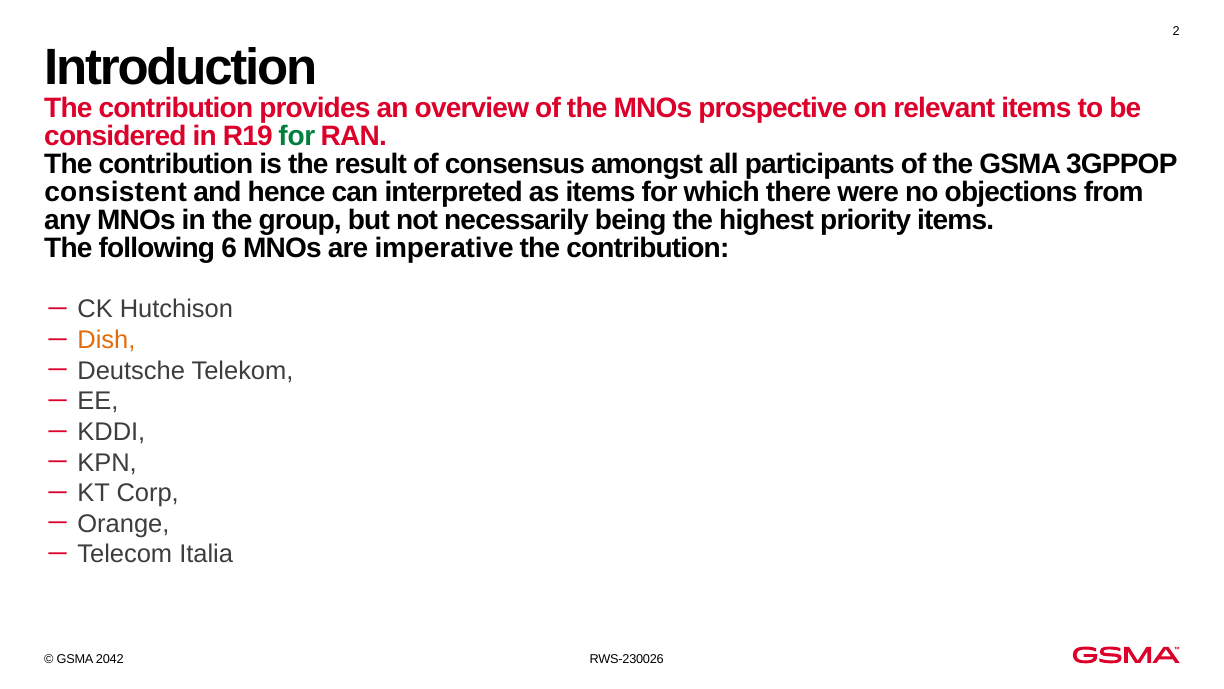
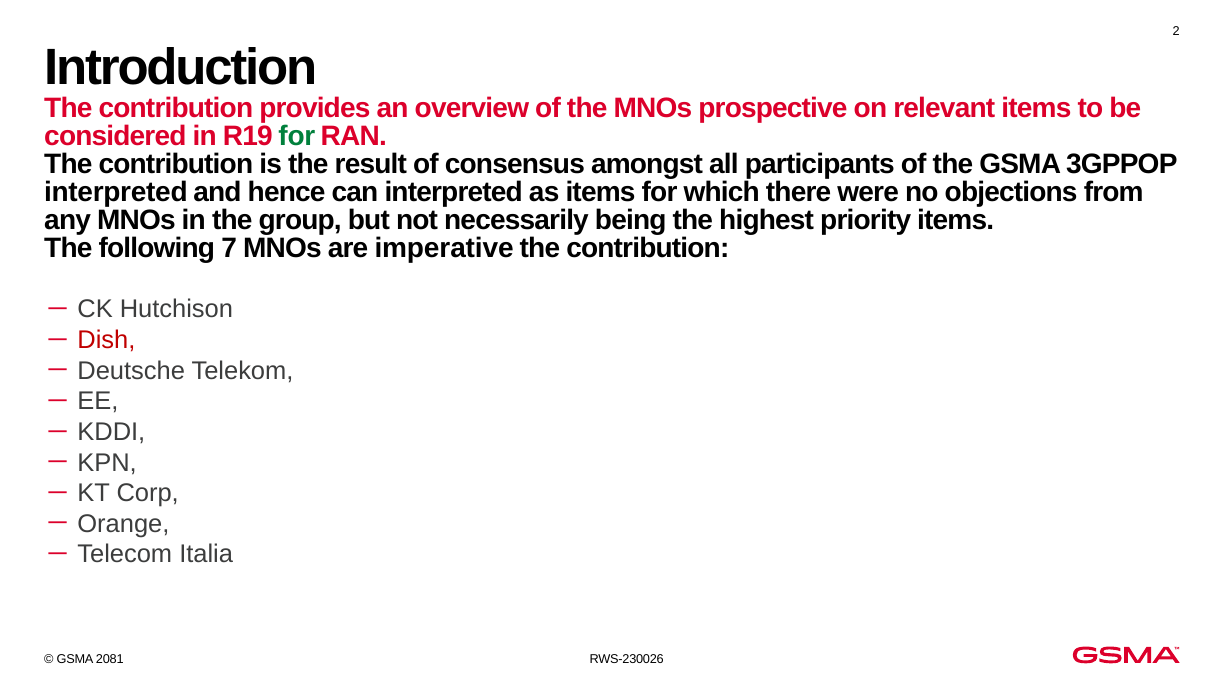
consistent: consistent -> interpreted (116, 192)
6: 6 -> 7 (229, 248)
Dish colour: orange -> red (106, 340)
2042: 2042 -> 2081 (110, 659)
